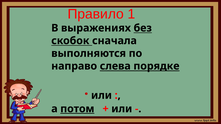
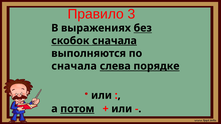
1: 1 -> 3 (131, 14)
сначала underline: none -> present (114, 41)
направо: направо -> сначала (74, 66)
